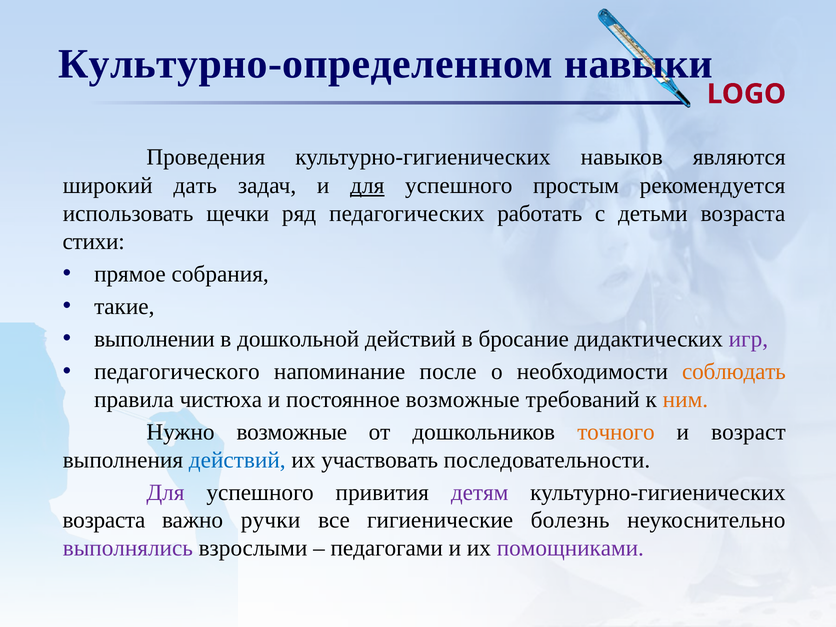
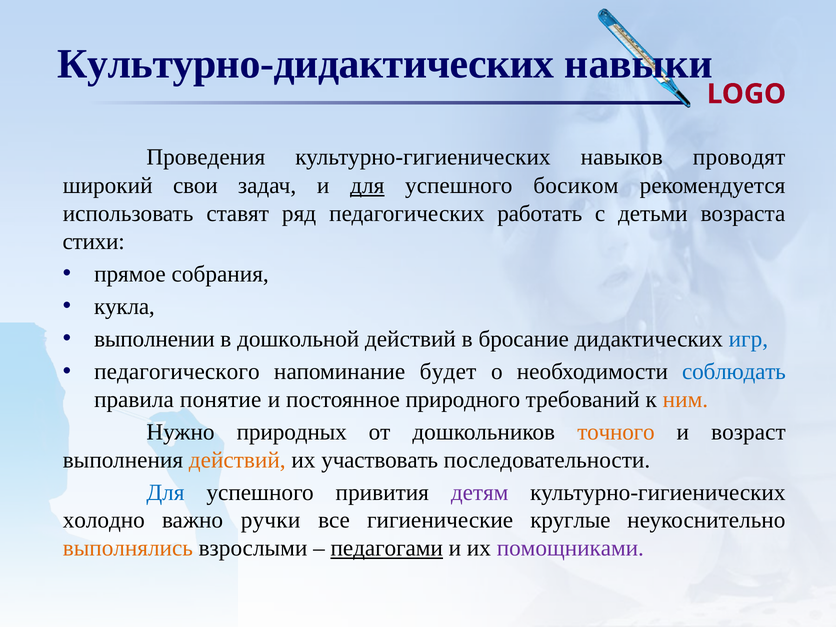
Культурно-определенном: Культурно-определенном -> Культурно-дидактических (306, 64)
являются: являются -> проводят (739, 157)
дать: дать -> свои (195, 186)
простым: простым -> босиком (576, 186)
щечки: щечки -> ставят (238, 214)
такие: такие -> кукла (124, 307)
игр colour: purple -> blue (748, 339)
после: после -> будет (448, 372)
соблюдать colour: orange -> blue (734, 372)
чистюха: чистюха -> понятие (221, 400)
постоянное возможные: возможные -> природного (463, 400)
Нужно возможные: возможные -> природных (292, 432)
действий colour: blue -> orange (237, 460)
Для colour: purple -> blue (165, 492)
возраста: возраста -> холодно (104, 520)
болезнь: болезнь -> круглые (570, 520)
выполнялись colour: purple -> orange (128, 548)
педагогами underline: none -> present (387, 548)
